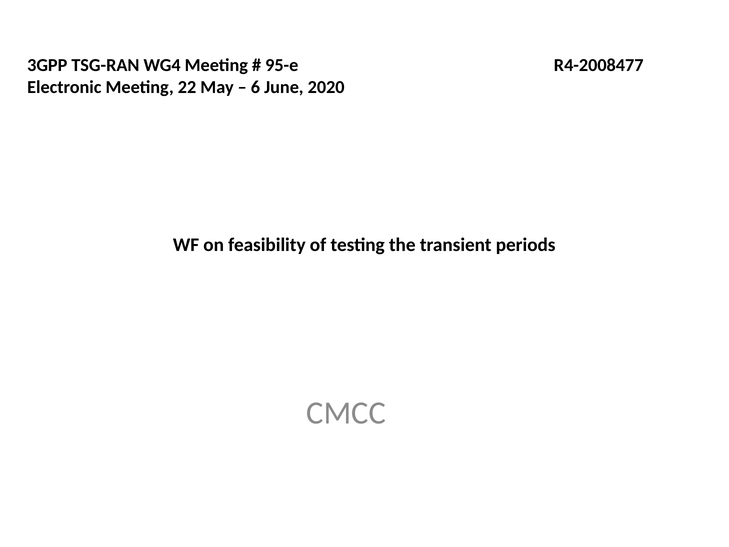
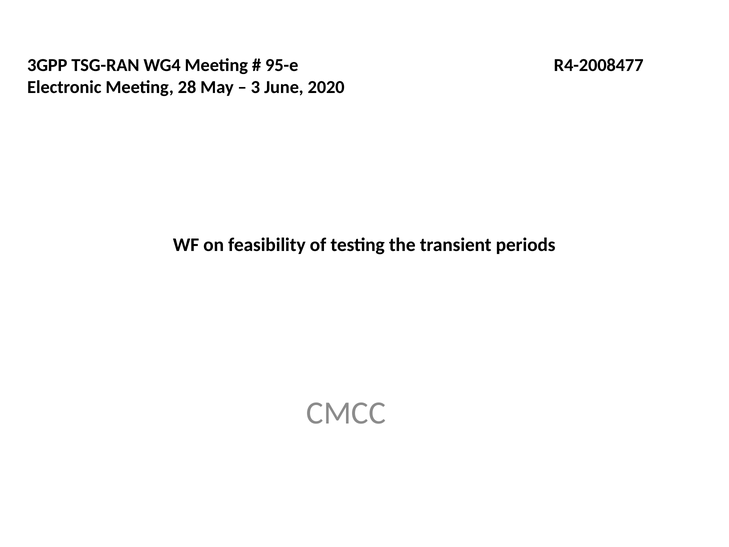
22: 22 -> 28 (187, 87)
6: 6 -> 3 (255, 87)
